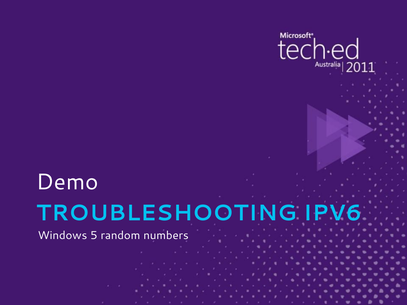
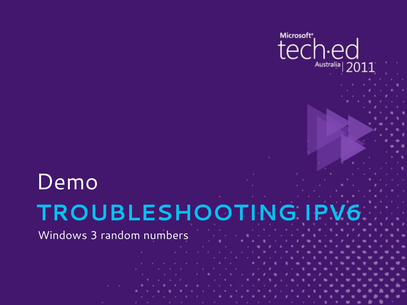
5: 5 -> 3 (94, 236)
